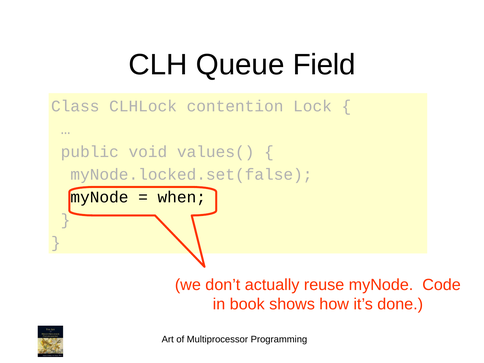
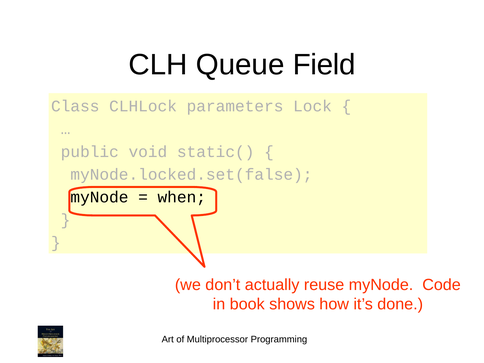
contention: contention -> parameters (235, 106)
values(: values( -> static( (216, 152)
